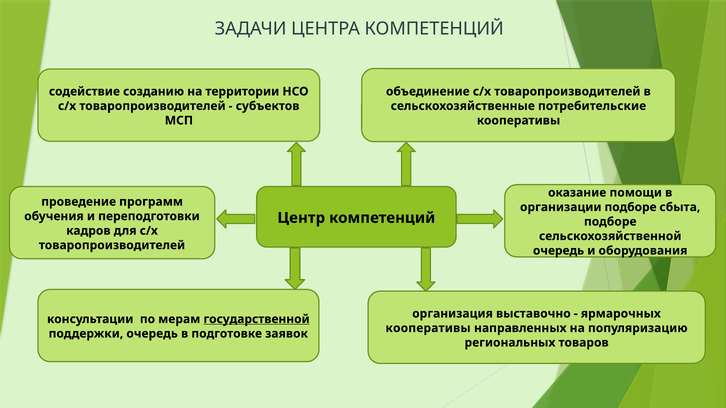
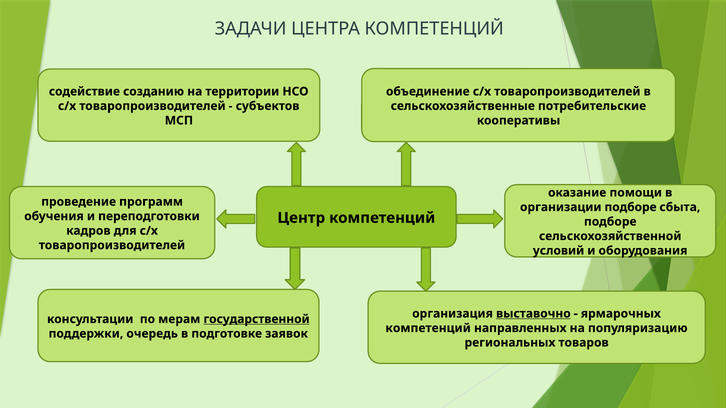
очередь: очередь -> условий (559, 251)
выставочно underline: none -> present (533, 314)
кооперативы: кооперативы -> компетенций (428, 328)
